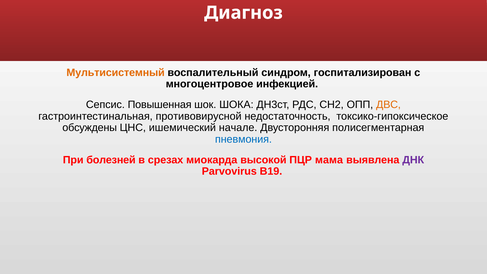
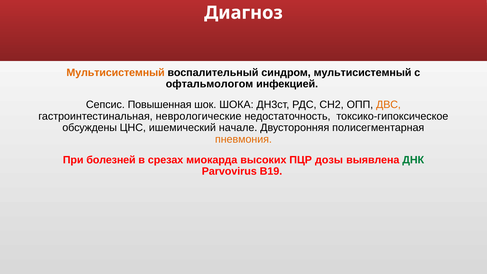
синдром госпитализирован: госпитализирован -> мультисистемный (363, 73)
многоцентровое: многоцентровое -> офтальмологом (209, 84)
противовирусной: противовирусной -> неврологические (199, 116)
пневмония colour: blue -> orange (243, 139)
высокой: высокой -> высоких (263, 160)
мама: мама -> дозы (329, 160)
ДНК colour: purple -> green (413, 160)
